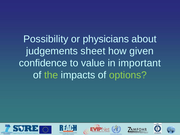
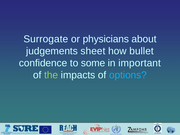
Possibility: Possibility -> Surrogate (46, 39)
given: given -> bullet (142, 51)
value: value -> some (93, 63)
options colour: light green -> light blue (128, 75)
